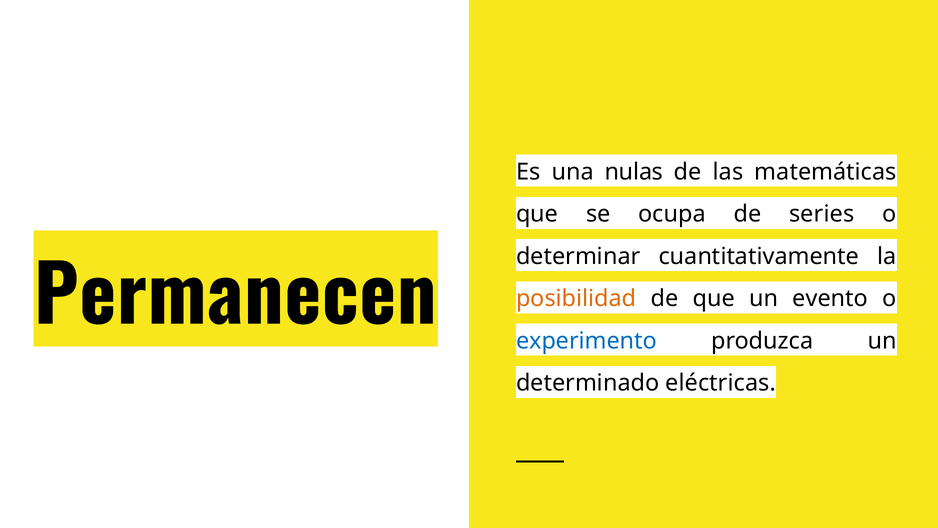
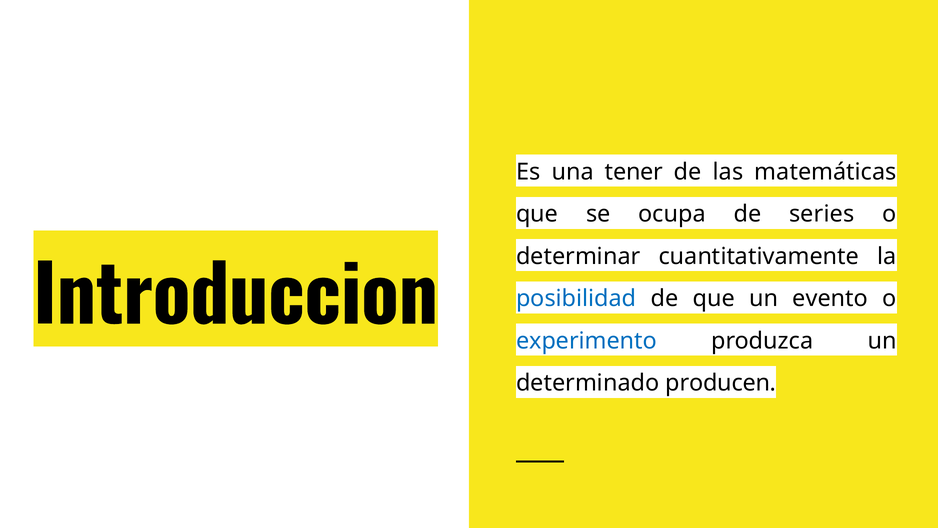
nulas: nulas -> tener (634, 172)
Permanecen: Permanecen -> Introduccion (236, 298)
posibilidad colour: orange -> blue (576, 298)
eléctricas: eléctricas -> producen (721, 383)
